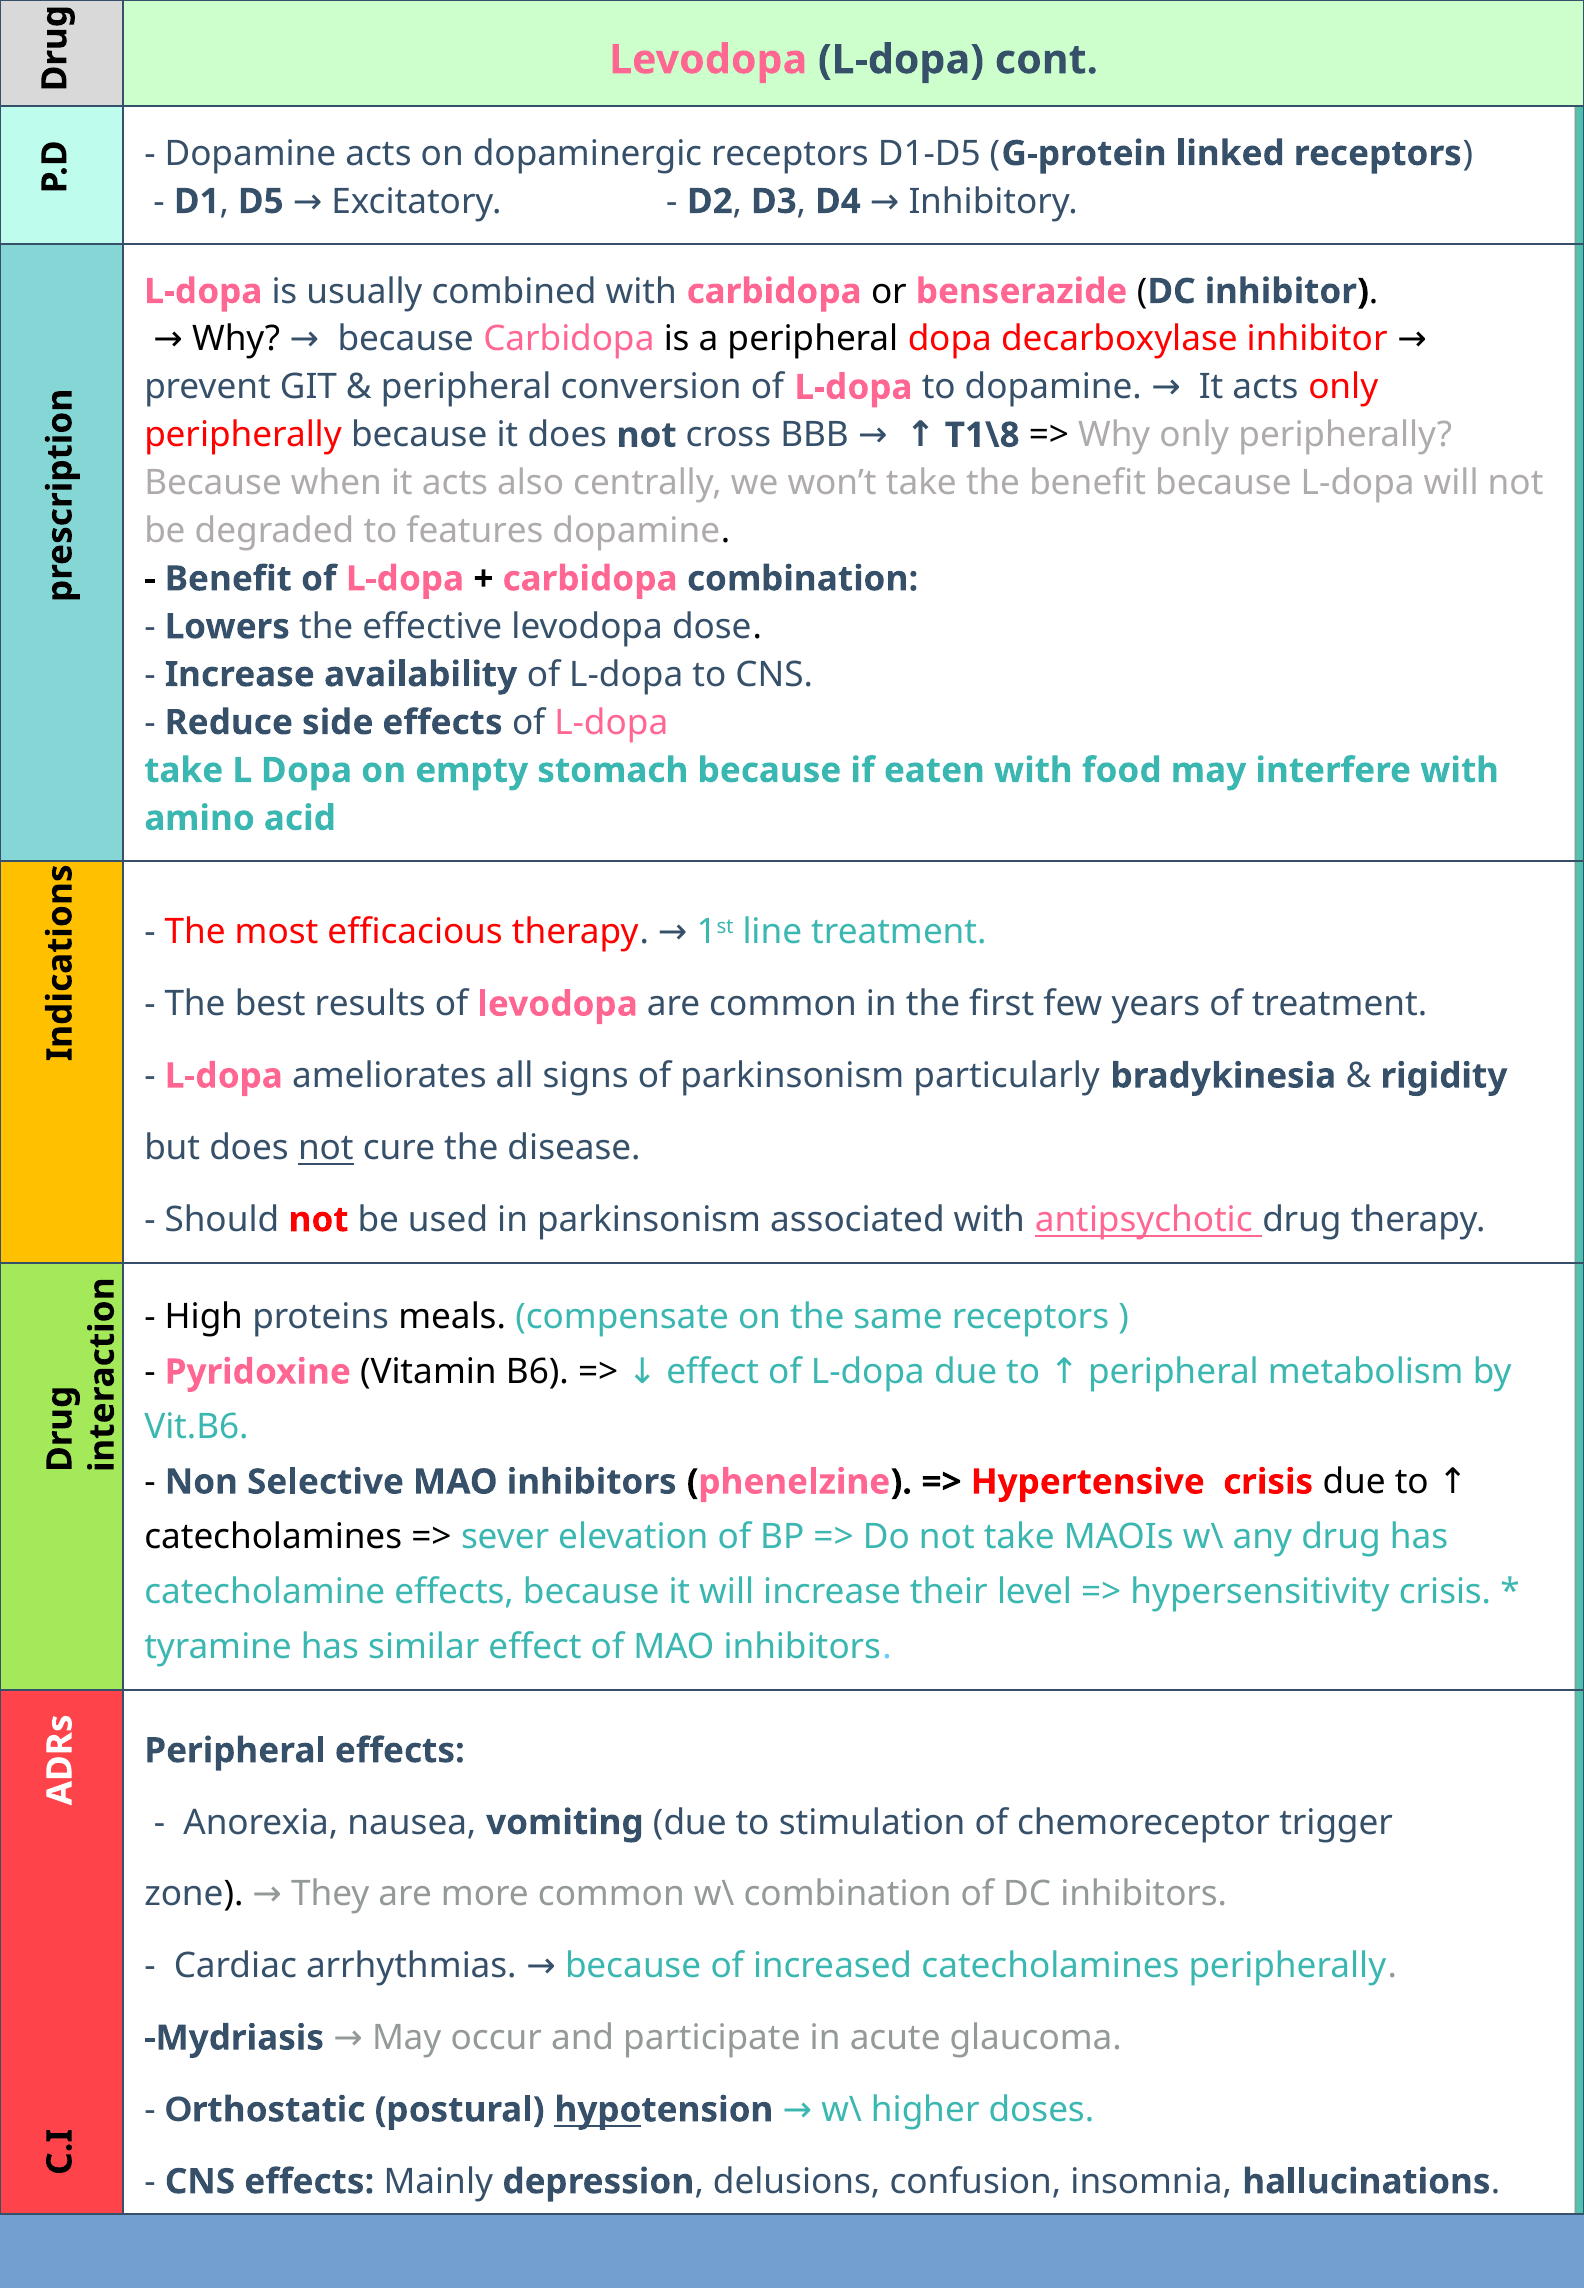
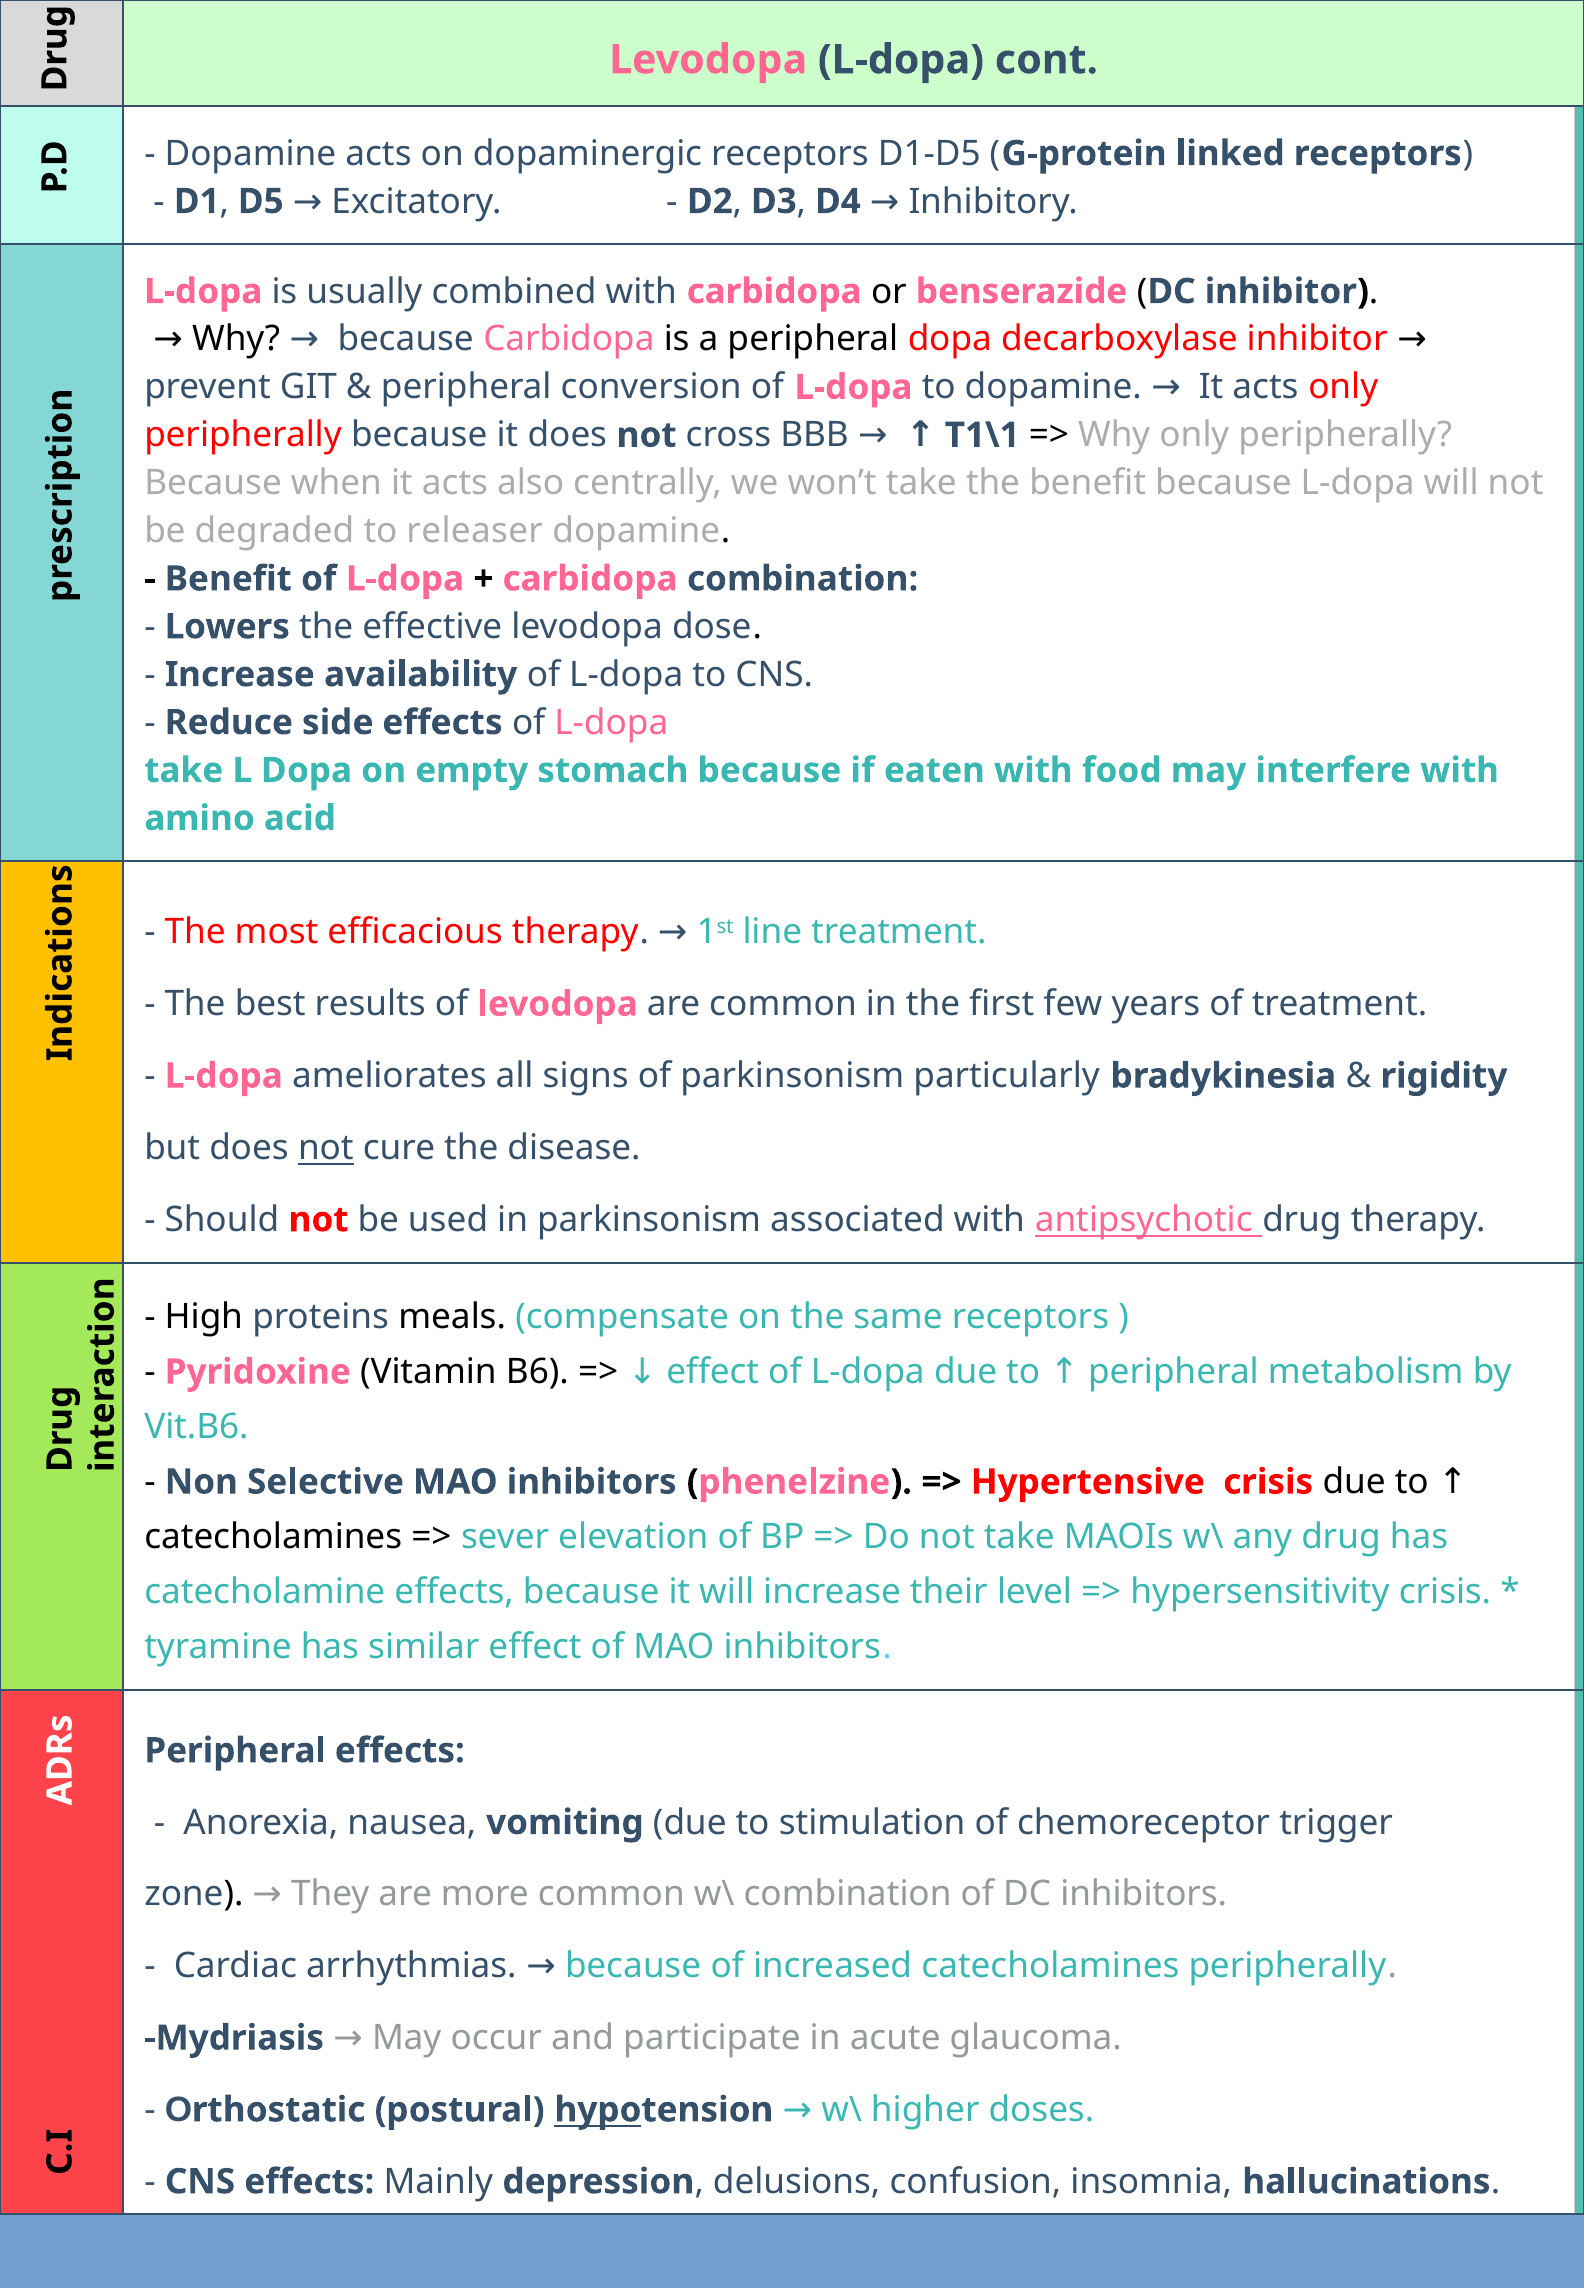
T1\8: T1\8 -> T1\1 (982, 435)
features: features -> releaser (475, 531)
